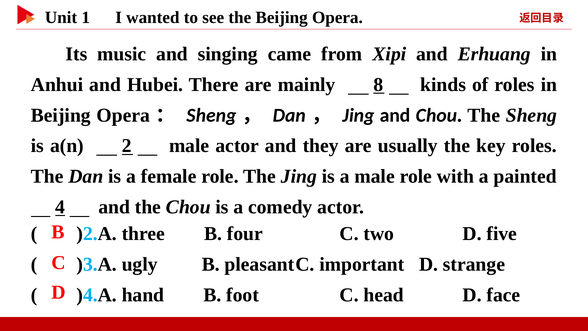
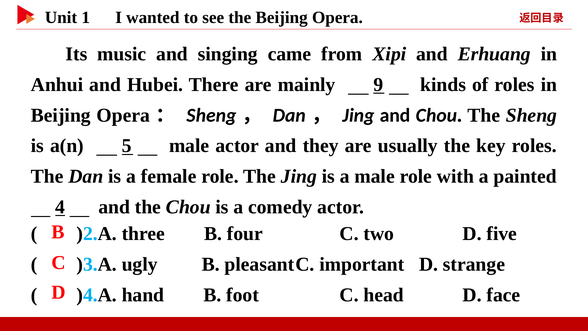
8: 8 -> 9 (378, 85)
2: 2 -> 5 (127, 146)
